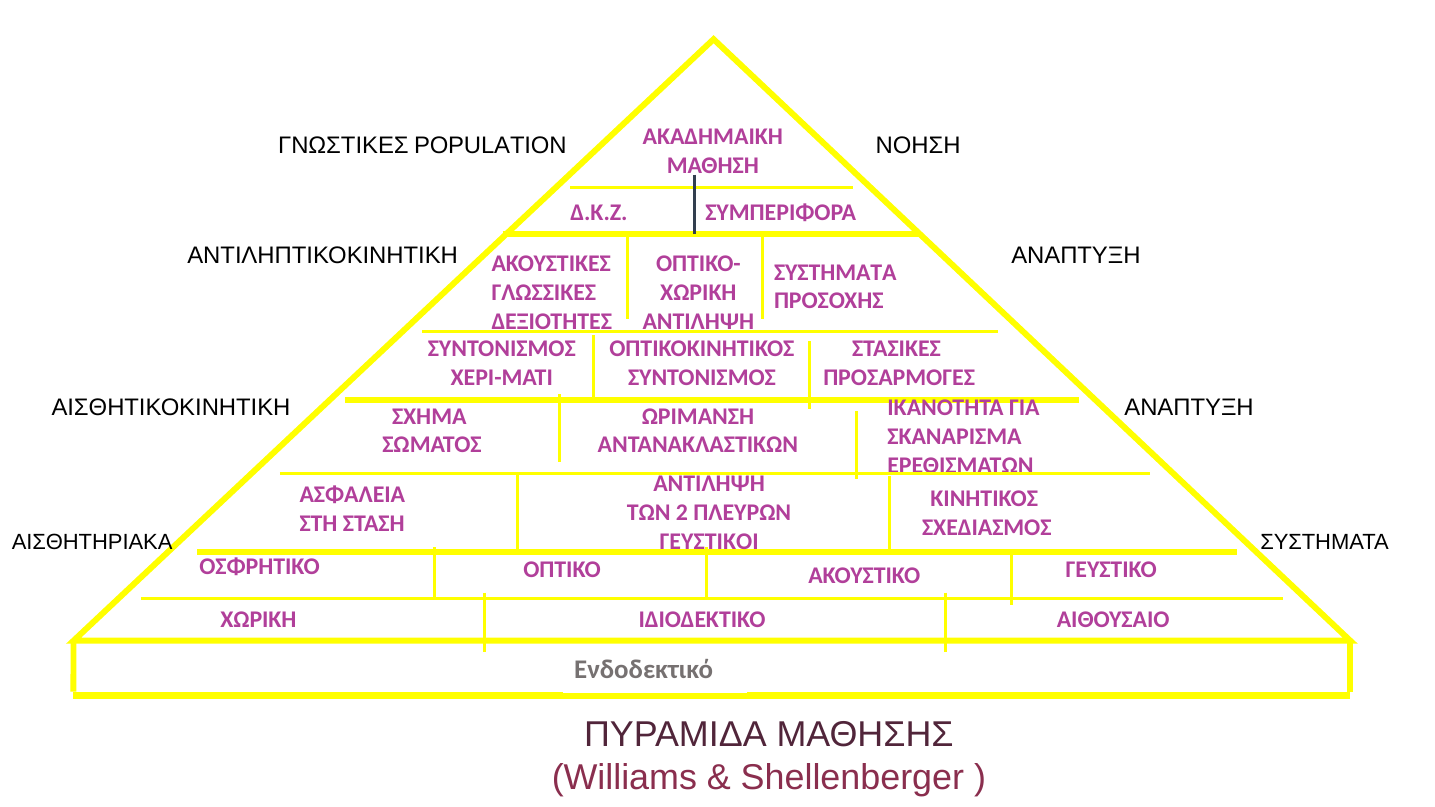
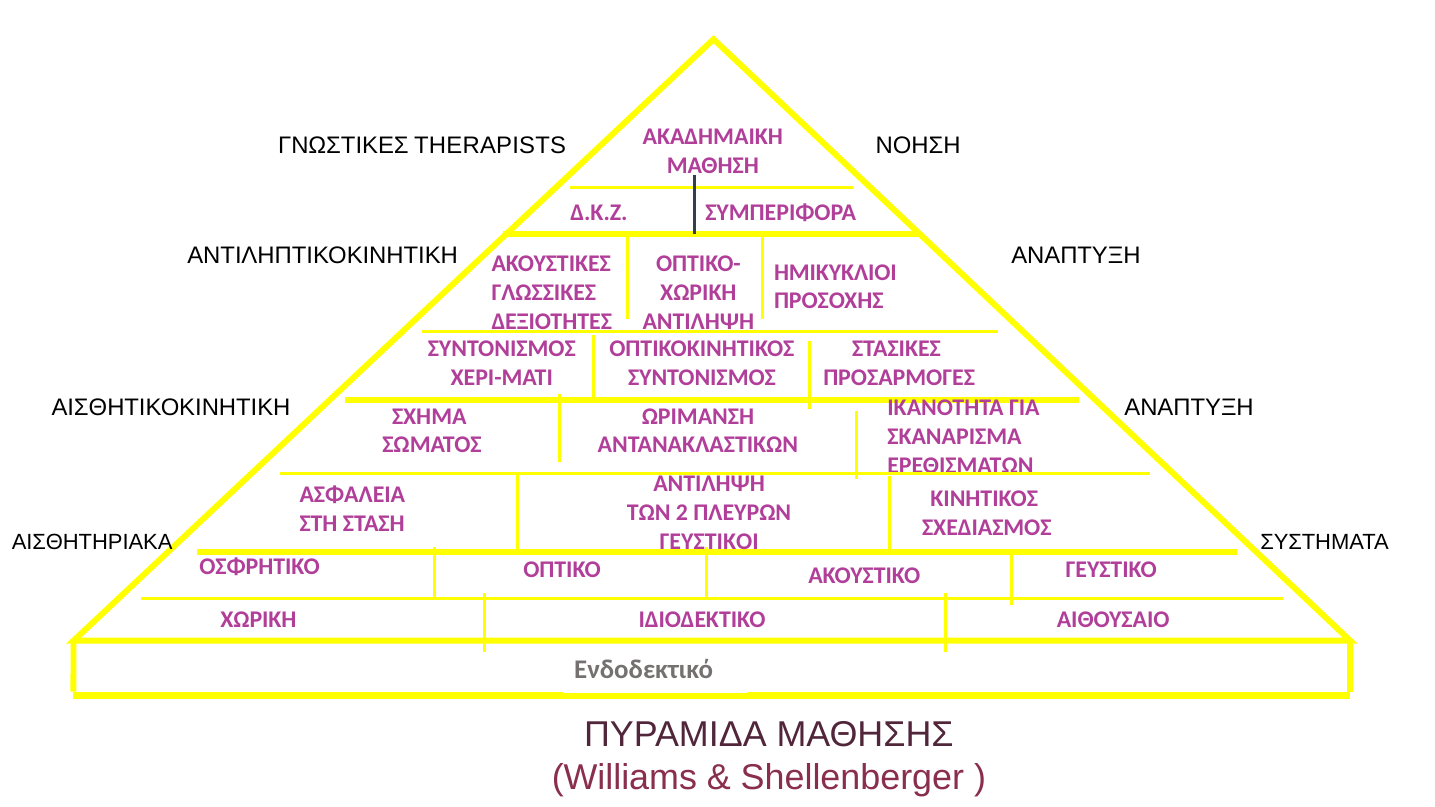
POPULATION: POPULATION -> THERAPISTS (490, 145)
ΣΥΣΤΗΜΑΤΑ: ΣΥΣΤΗΜΑΤΑ -> ΗΜΙΚΥΚΛΙΟΙ (835, 272)
